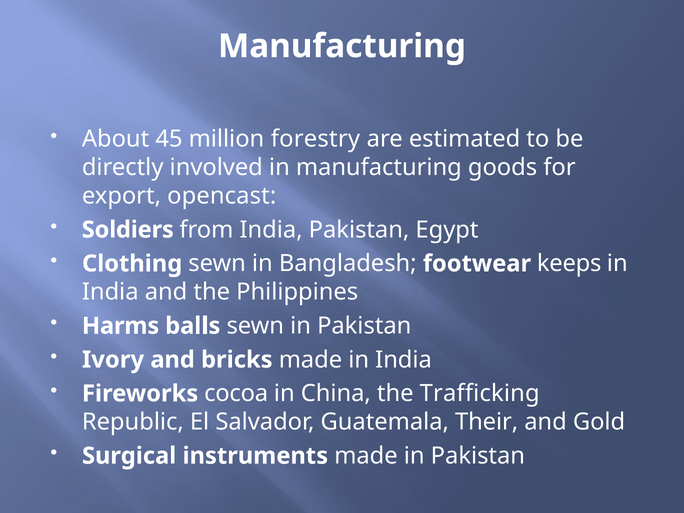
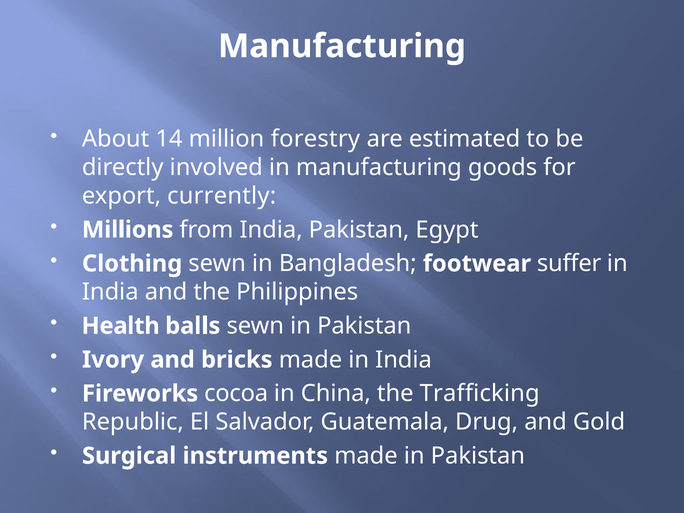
45: 45 -> 14 (169, 139)
opencast: opencast -> currently (222, 196)
Soldiers: Soldiers -> Millions (128, 230)
keeps: keeps -> suffer (569, 264)
Harms: Harms -> Health (121, 326)
Their: Their -> Drug (487, 422)
